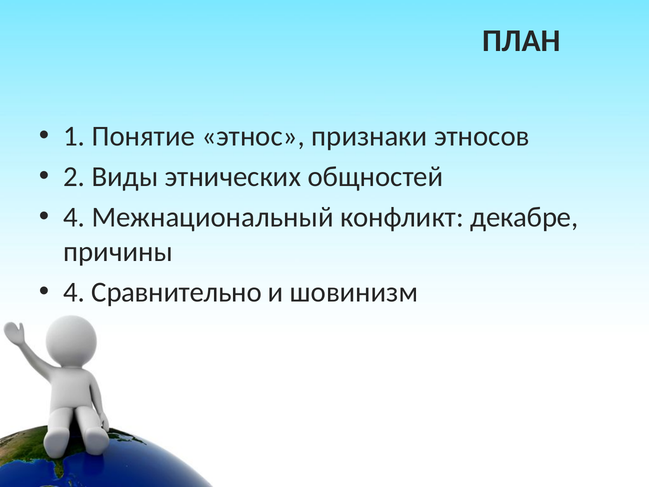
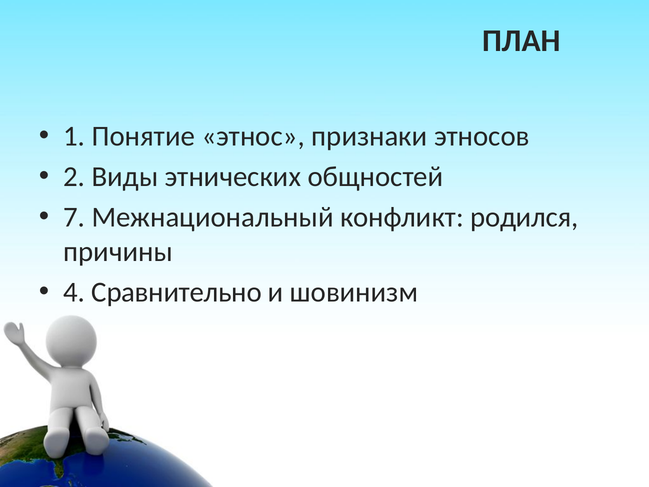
4: 4 -> 7 (74, 217)
декабре: декабре -> родился (524, 217)
